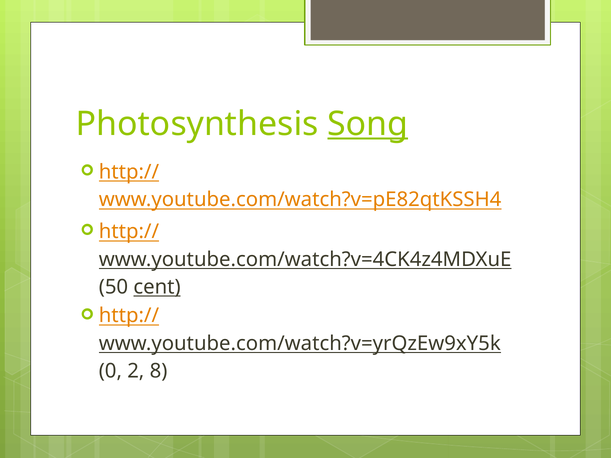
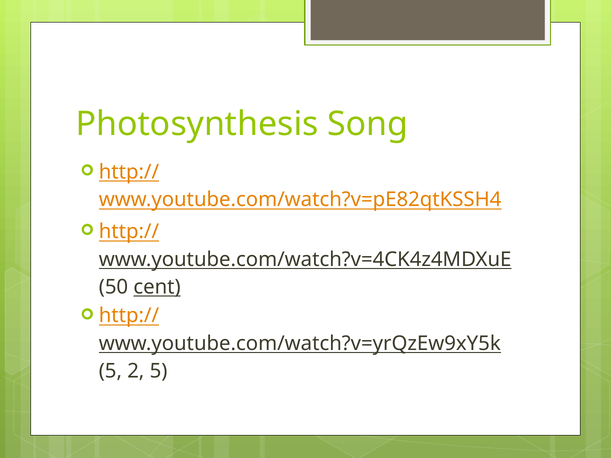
Song underline: present -> none (368, 124)
0: 0 -> 5 (110, 371)
2 8: 8 -> 5 (159, 371)
